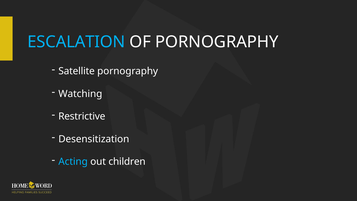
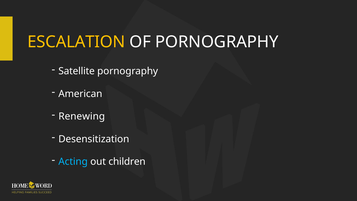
ESCALATION colour: light blue -> yellow (76, 42)
Watching: Watching -> American (80, 94)
Restrictive: Restrictive -> Renewing (82, 116)
